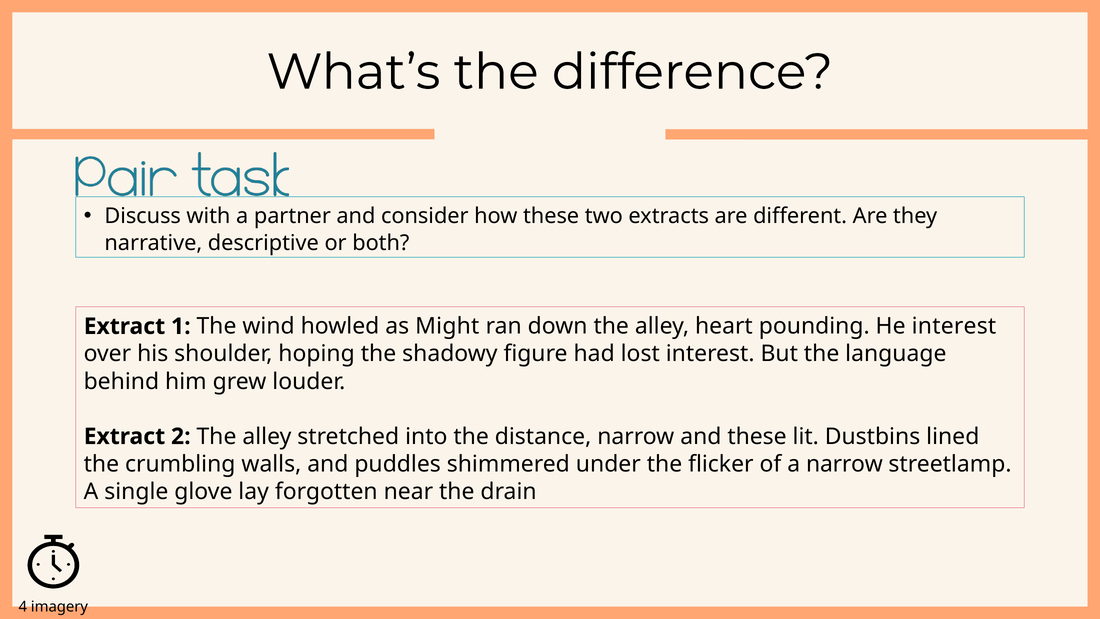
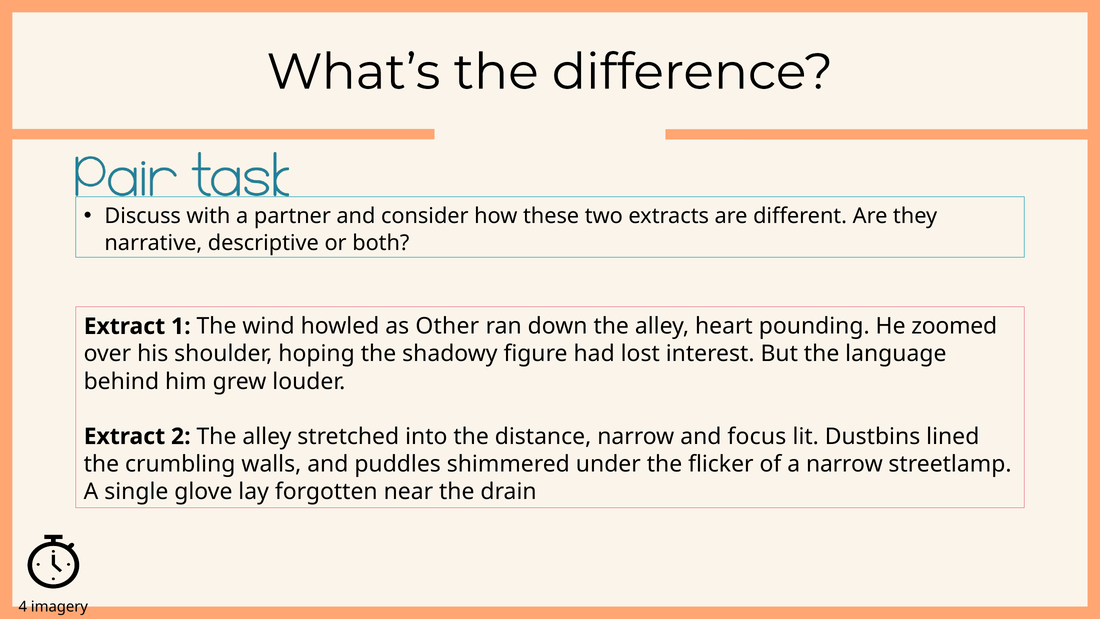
Might: Might -> Other (447, 326)
He interest: interest -> zoomed (954, 326)
and these: these -> focus (757, 436)
